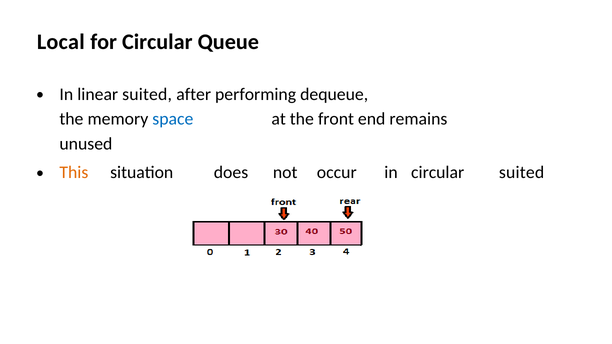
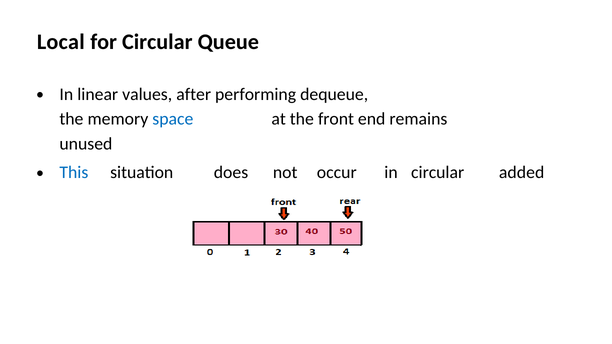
linear suited: suited -> values (147, 94)
This colour: orange -> blue (74, 173)
circular suited: suited -> added (522, 173)
